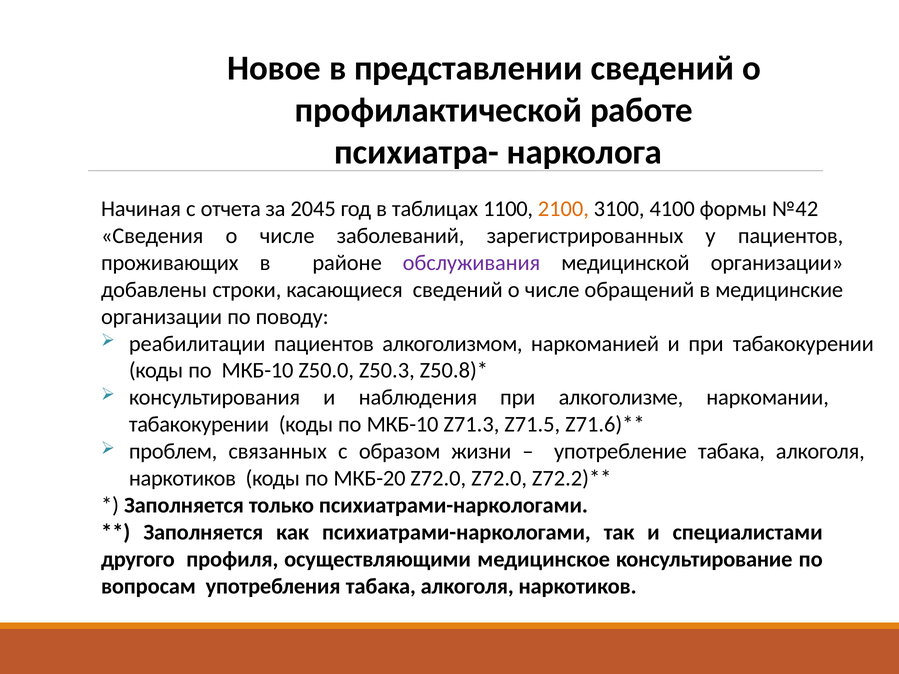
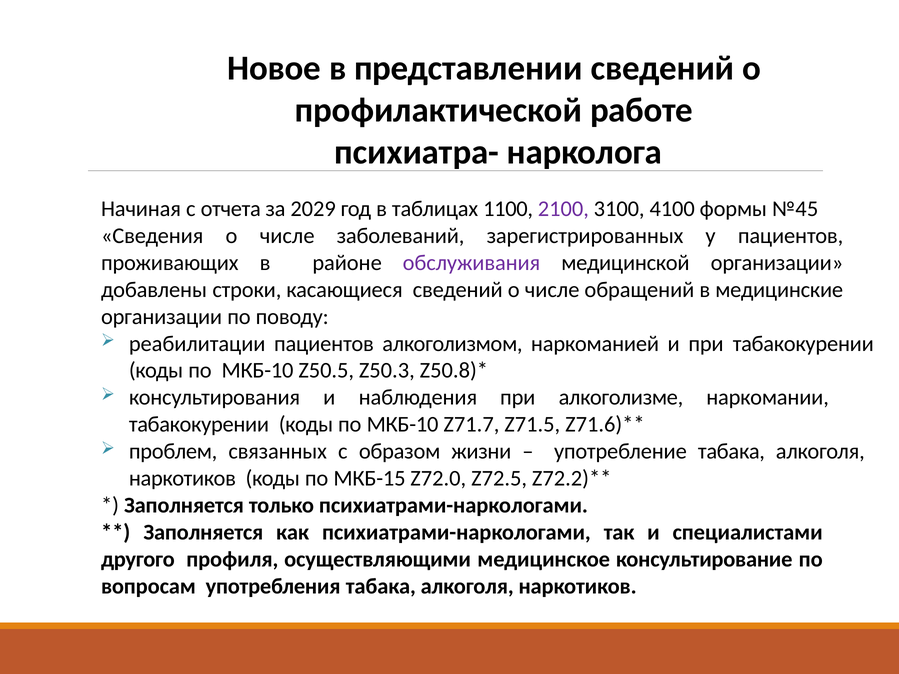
2045: 2045 -> 2029 (313, 209)
2100 colour: orange -> purple (563, 209)
№42: №42 -> №45 (795, 209)
Z50.0: Z50.0 -> Z50.5 (326, 371)
Z71.3: Z71.3 -> Z71.7 (471, 425)
МКБ-20: МКБ-20 -> МКБ-15 (369, 479)
Z72.0 Z72.0: Z72.0 -> Z72.5 (499, 479)
